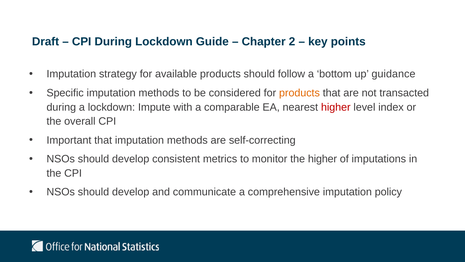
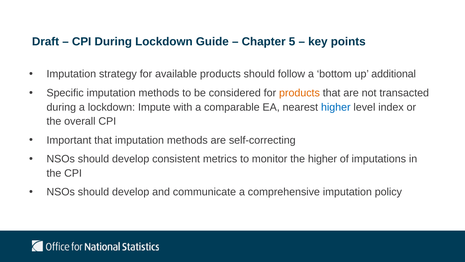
2: 2 -> 5 (292, 42)
guidance: guidance -> additional (394, 74)
higher colour: red -> blue (336, 107)
